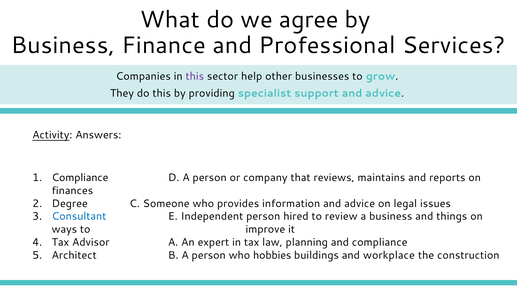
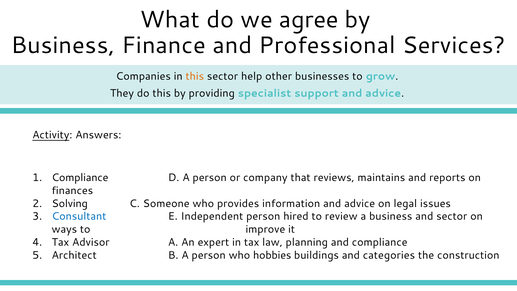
this colour: purple -> orange (195, 76)
Degree: Degree -> Solving (70, 203)
and things: things -> sector (452, 216)
workplace: workplace -> categories (389, 255)
